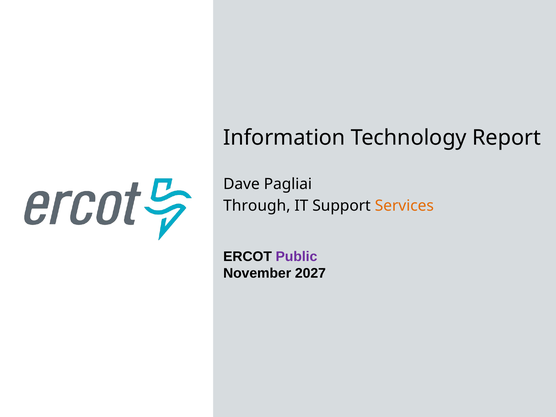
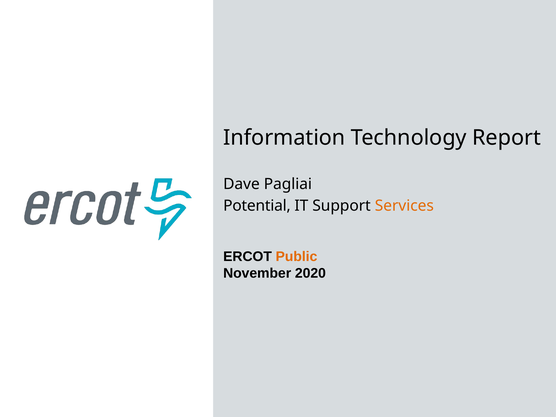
Through: Through -> Potential (257, 206)
Public colour: purple -> orange (296, 257)
2027: 2027 -> 2020 (310, 273)
